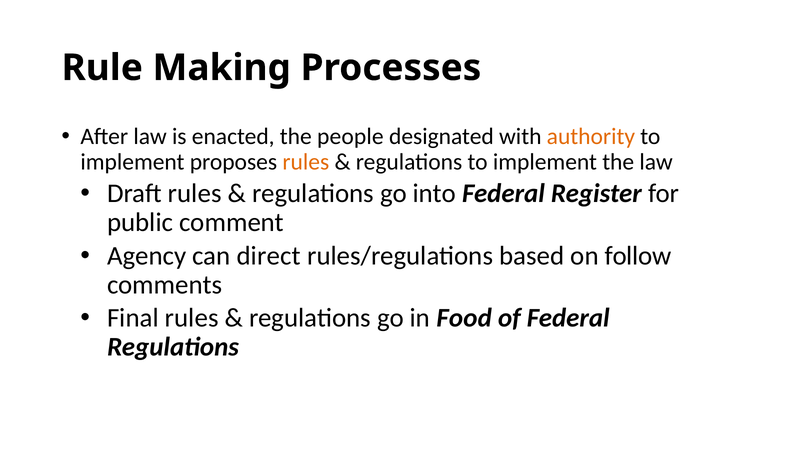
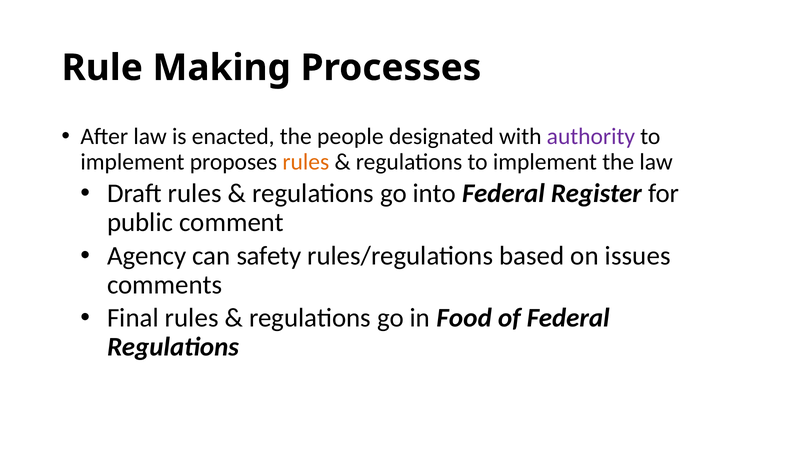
authority colour: orange -> purple (591, 136)
direct: direct -> safety (269, 256)
follow: follow -> issues (638, 256)
